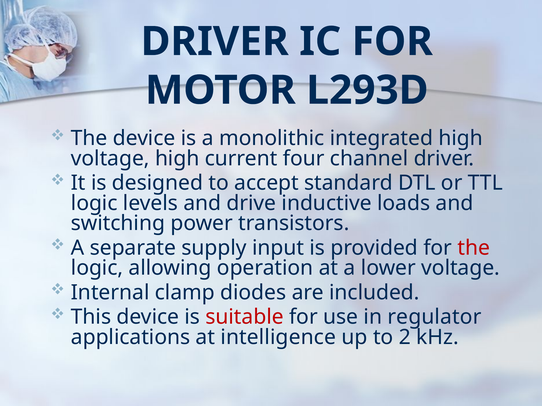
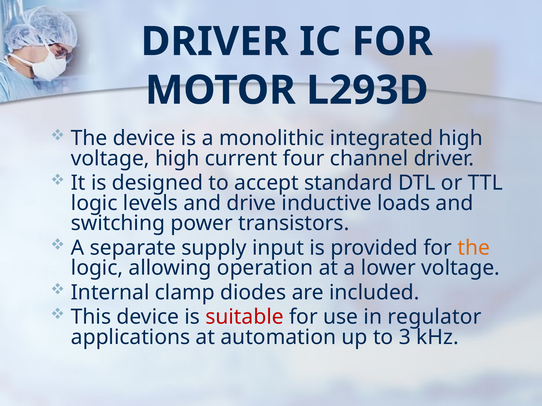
the colour: red -> orange (474, 248)
intelligence: intelligence -> automation (278, 338)
2: 2 -> 3 (405, 338)
